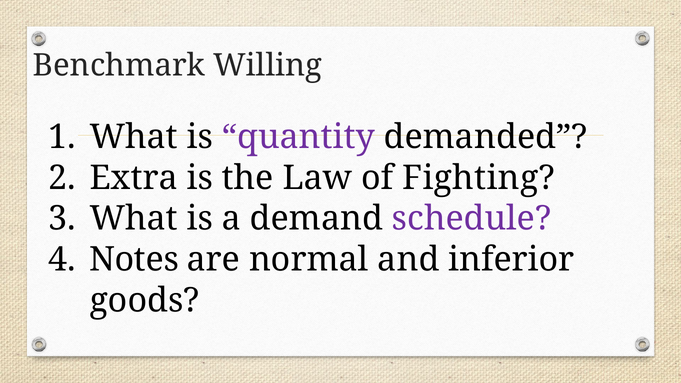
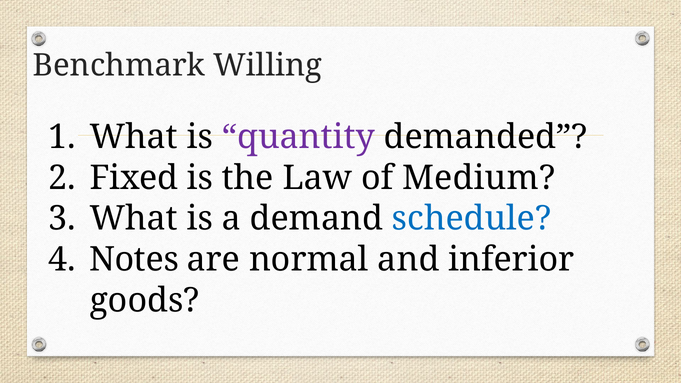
Extra: Extra -> Fixed (134, 178)
Fighting: Fighting -> Medium (479, 178)
schedule colour: purple -> blue (472, 219)
